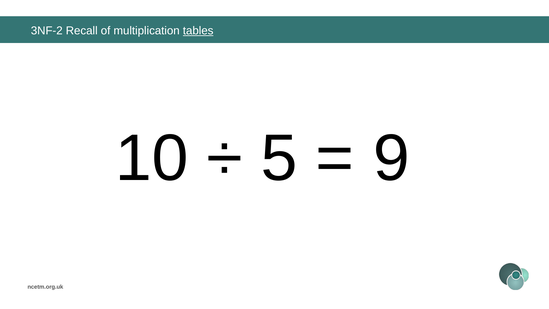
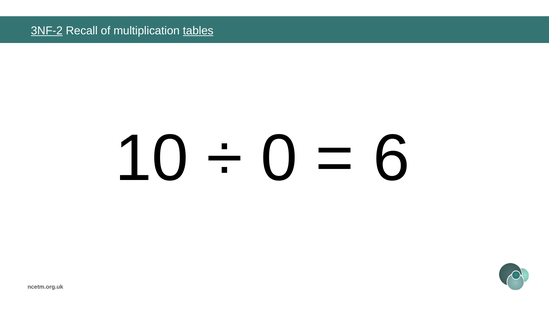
3NF-2 underline: none -> present (47, 31)
5: 5 -> 0 (279, 158)
9: 9 -> 6 (391, 158)
